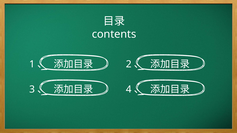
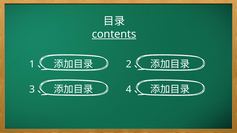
contents underline: none -> present (114, 34)
